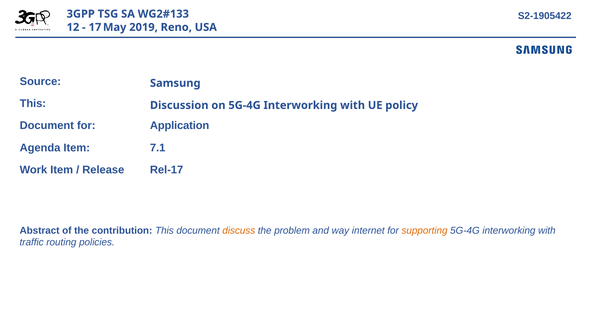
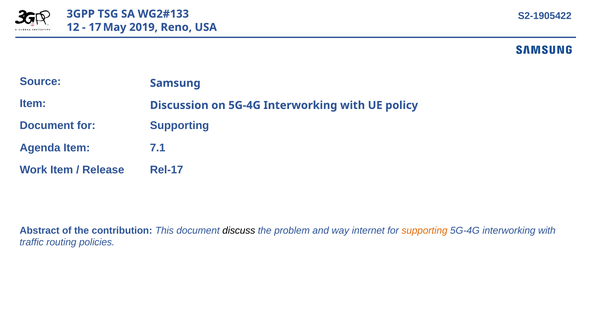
This: This -> Item (33, 104)
Document for Application: Application -> Supporting (180, 126)
discuss colour: orange -> black (239, 231)
